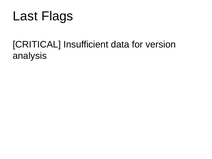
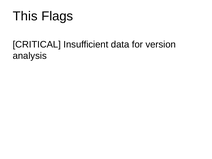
Last: Last -> This (25, 16)
